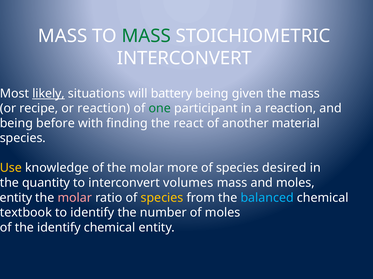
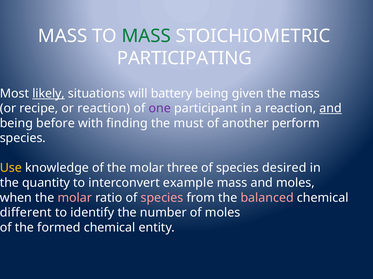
INTERCONVERT: INTERCONVERT -> PARTICIPATING (184, 58)
one colour: green -> purple (160, 109)
and underline: none -> present (331, 109)
react: react -> must (189, 124)
material: material -> perform (296, 124)
more: more -> three (183, 168)
volumes: volumes -> example (188, 183)
entity: entity -> when (16, 198)
species colour: yellow -> pink (162, 198)
balanced colour: light blue -> pink (267, 198)
textbook: textbook -> different (26, 213)
the identify: identify -> formed (59, 228)
